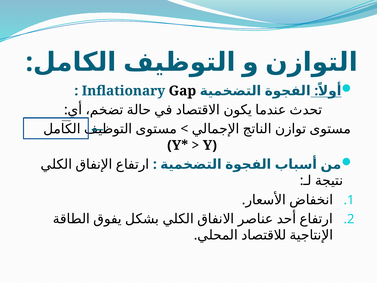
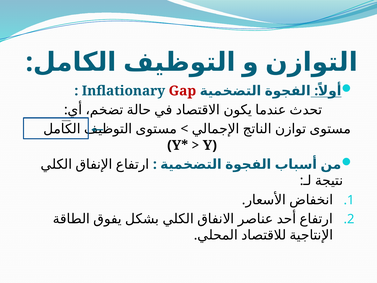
Gap colour: black -> red (182, 91)
